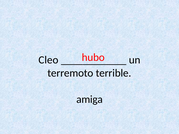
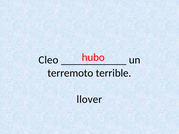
amiga: amiga -> llover (89, 100)
